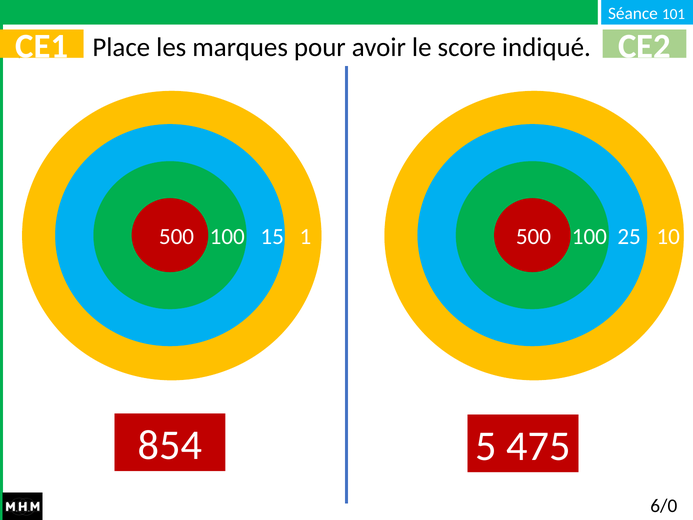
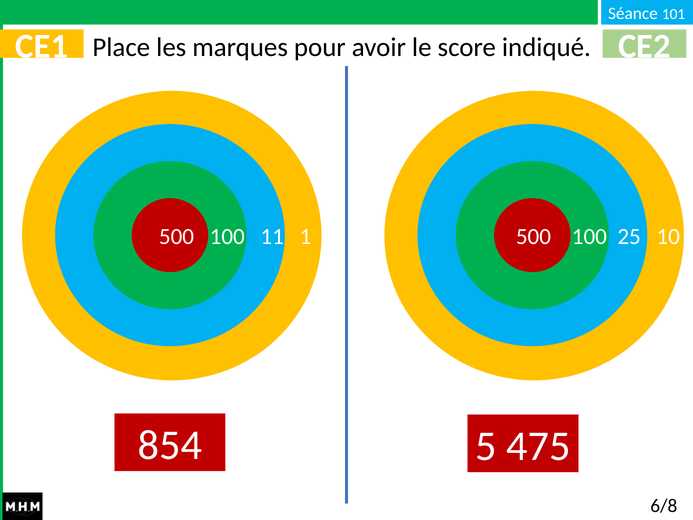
15: 15 -> 11 (272, 236)
6/0: 6/0 -> 6/8 (664, 506)
